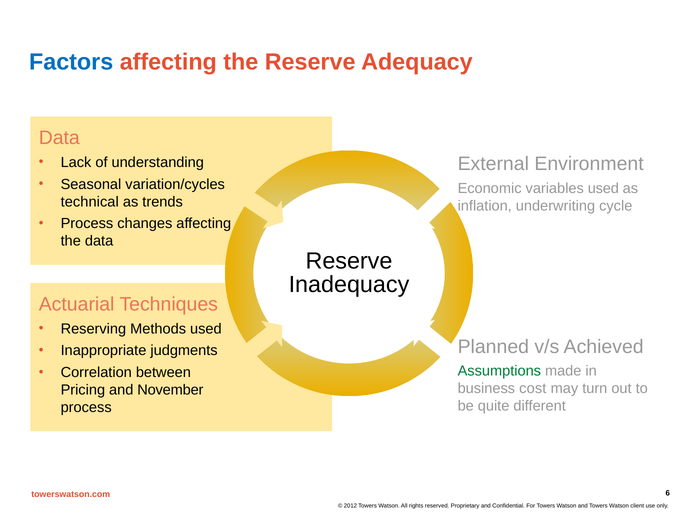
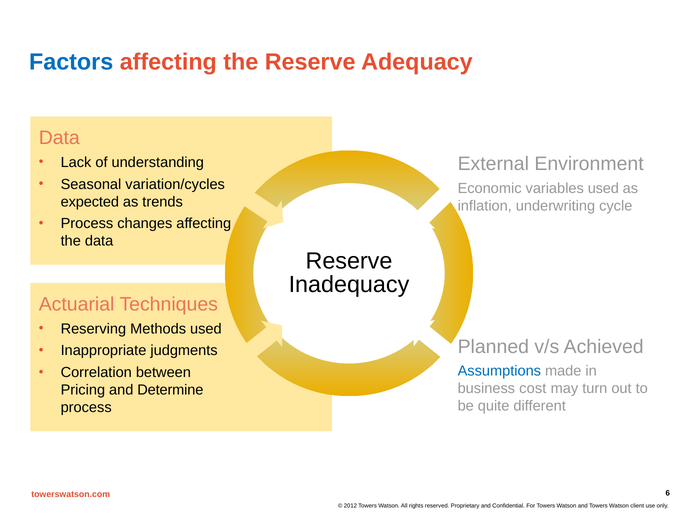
technical: technical -> expected (90, 202)
Assumptions colour: green -> blue (499, 371)
November: November -> Determine (170, 390)
